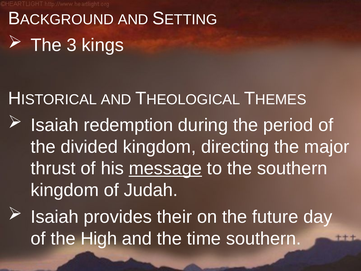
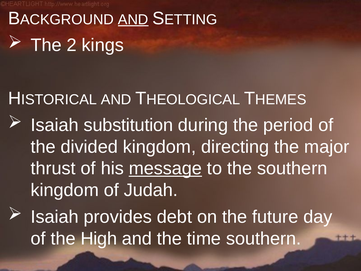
AND underline: none -> present (133, 20)
3: 3 -> 2 (72, 45)
redemption: redemption -> substitution (128, 125)
their: their -> debt (174, 217)
